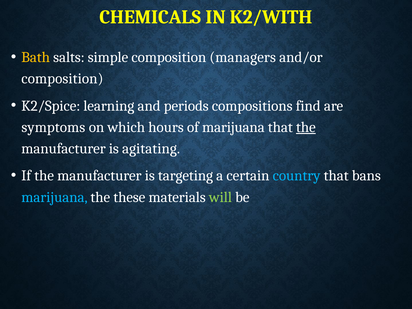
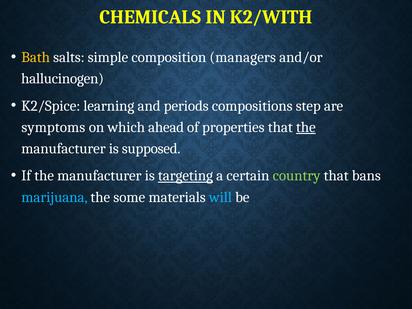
composition: composition -> hallucinogen (63, 79)
find: find -> step (308, 106)
hours: hours -> ahead (166, 127)
of marijuana: marijuana -> properties (233, 127)
agitating: agitating -> supposed (151, 149)
targeting underline: none -> present (185, 176)
country colour: light blue -> light green (297, 176)
these: these -> some (129, 197)
will colour: light green -> light blue (220, 197)
